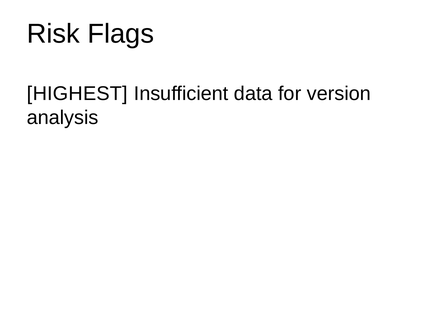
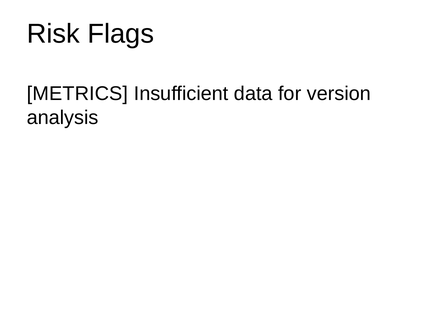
HIGHEST: HIGHEST -> METRICS (77, 94)
